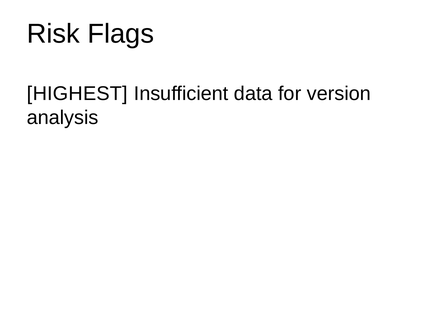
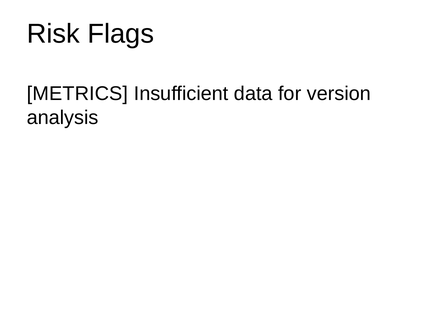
HIGHEST: HIGHEST -> METRICS (77, 94)
